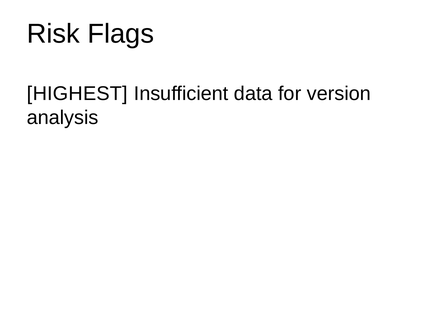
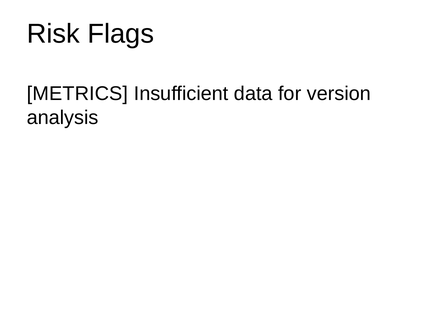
HIGHEST: HIGHEST -> METRICS (77, 94)
